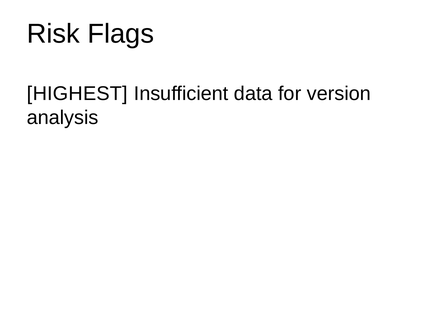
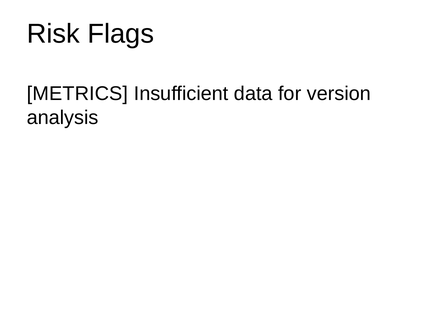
HIGHEST: HIGHEST -> METRICS (77, 94)
